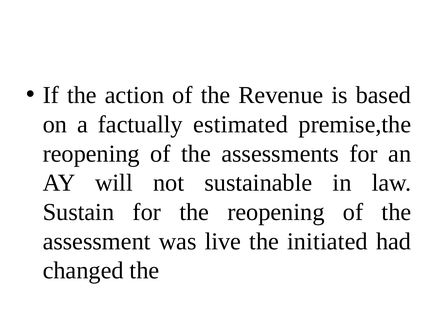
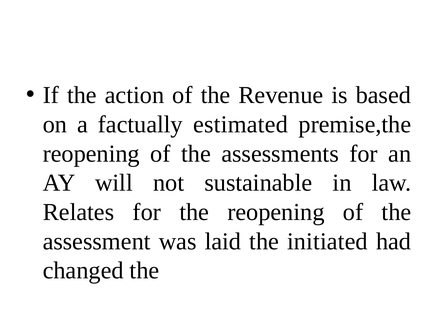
Sustain: Sustain -> Relates (78, 212)
live: live -> laid (223, 241)
